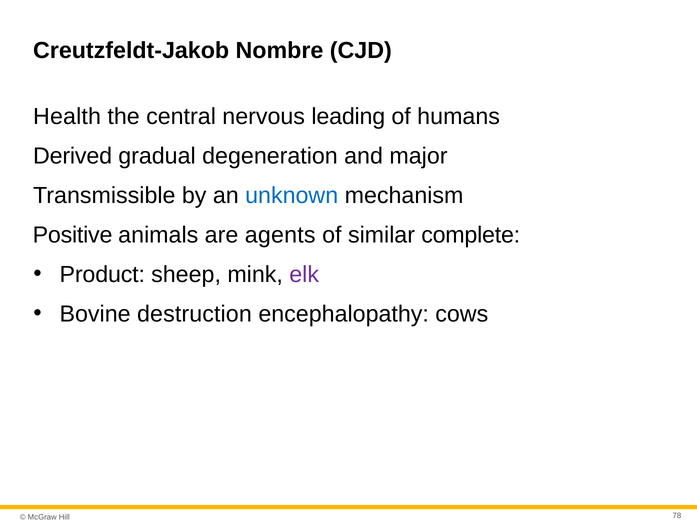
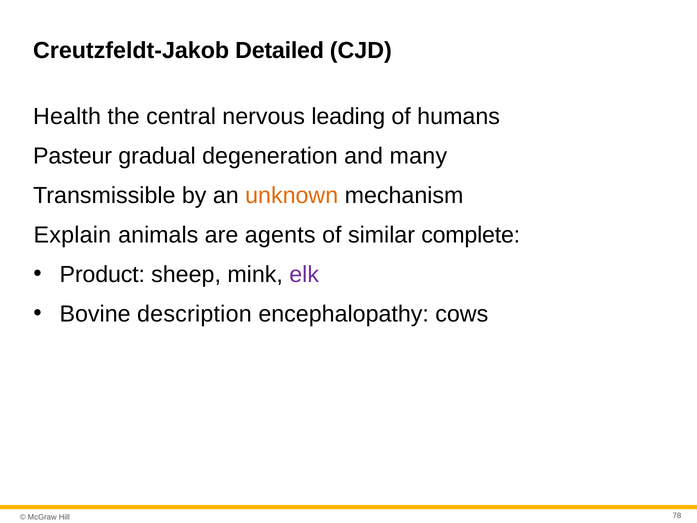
Nombre: Nombre -> Detailed (280, 51)
Derived: Derived -> Pasteur (73, 156)
major: major -> many (418, 156)
unknown colour: blue -> orange (292, 195)
Positive: Positive -> Explain (72, 235)
destruction: destruction -> description (194, 314)
